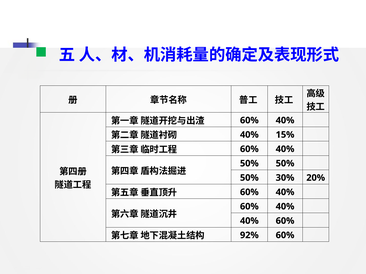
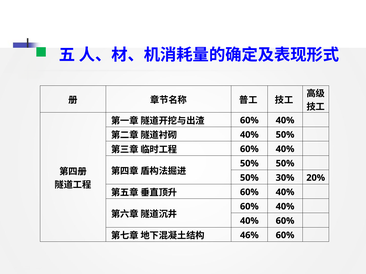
40% 15%: 15% -> 50% (285, 135)
92%: 92% -> 46% (249, 236)
